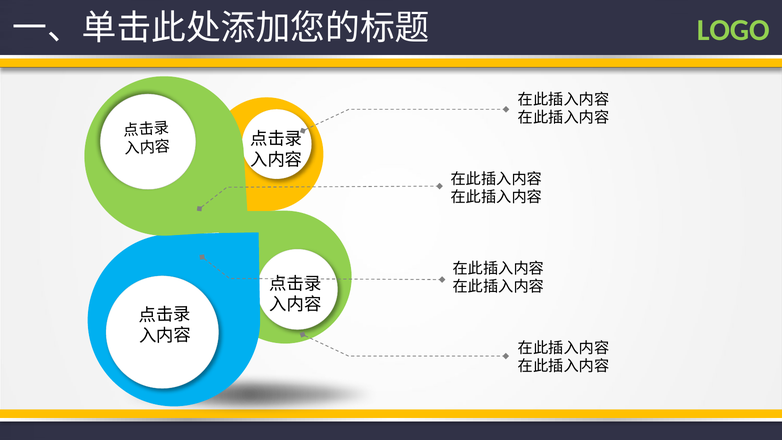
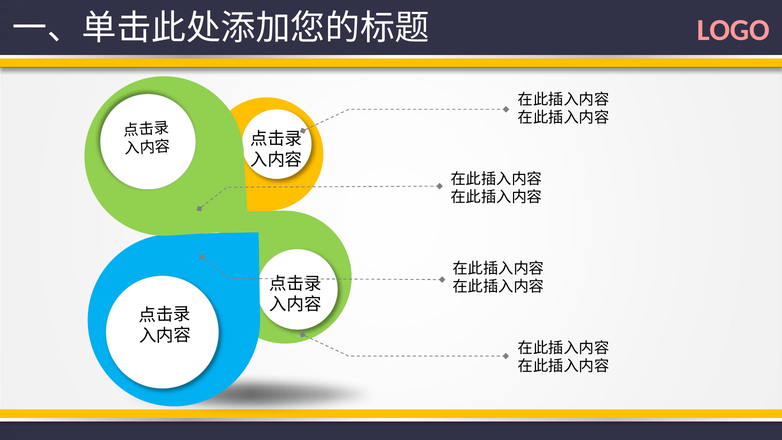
LOGO colour: light green -> pink (733, 30)
